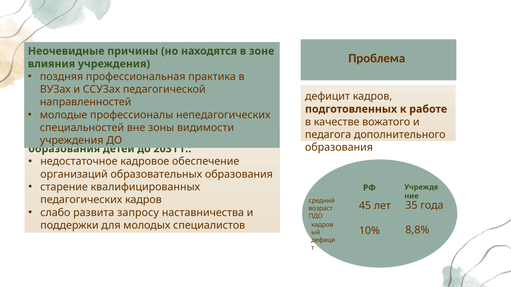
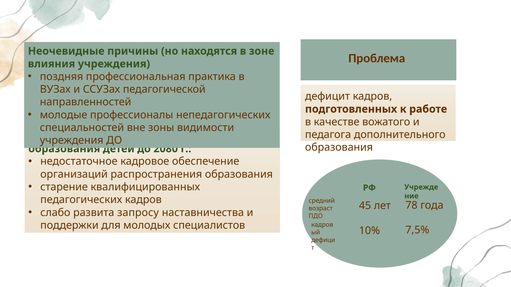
2031: 2031 -> 2080 (166, 149)
образовательных: образовательных -> распространения (156, 175)
35: 35 -> 78 (411, 206)
8,8%: 8,8% -> 7,5% (417, 230)
